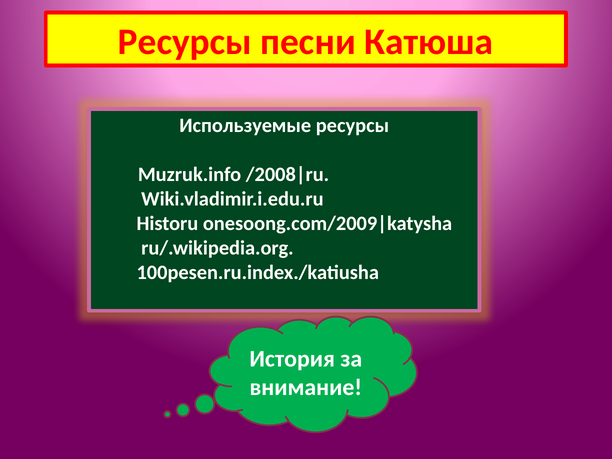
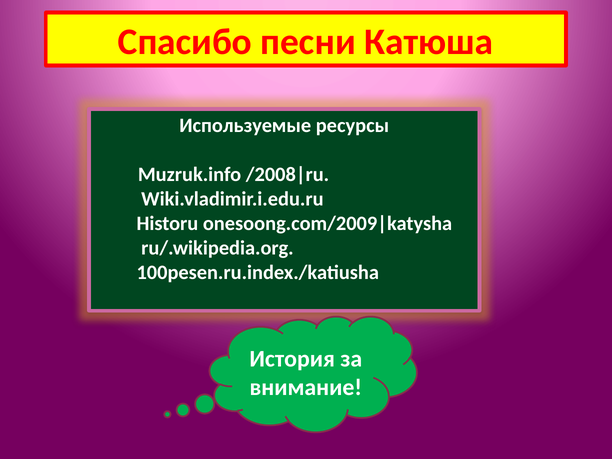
Ресурсы: Ресурсы -> Спасибо (185, 42)
